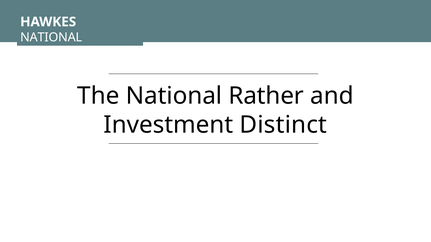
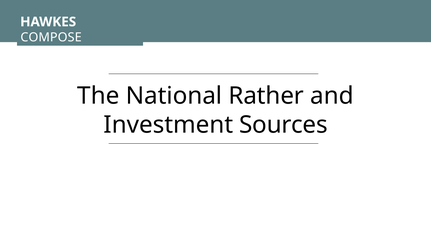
NATIONAL: NATIONAL -> COMPOSE (51, 37)
Distinct: Distinct -> Sources (283, 125)
